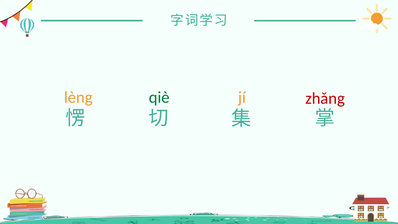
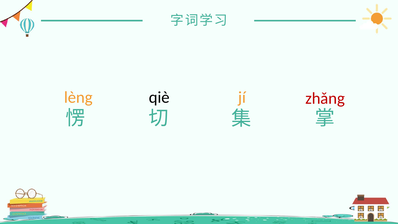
qiè colour: green -> black (159, 97)
